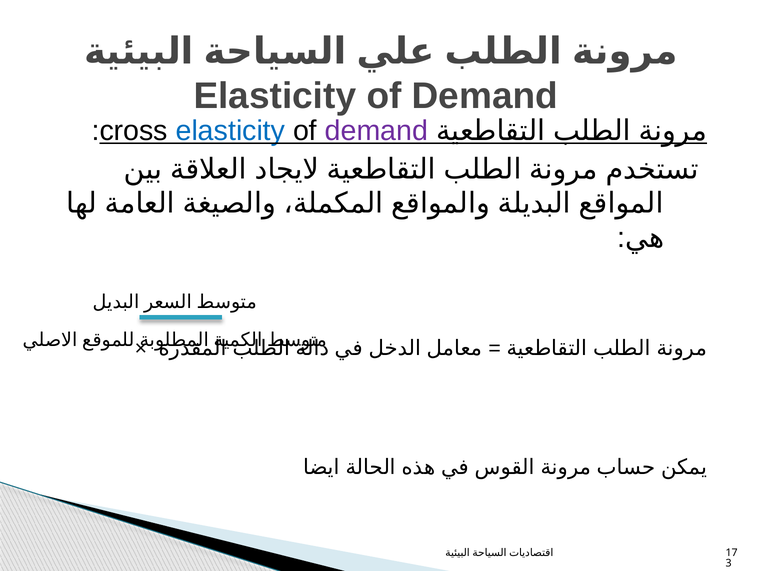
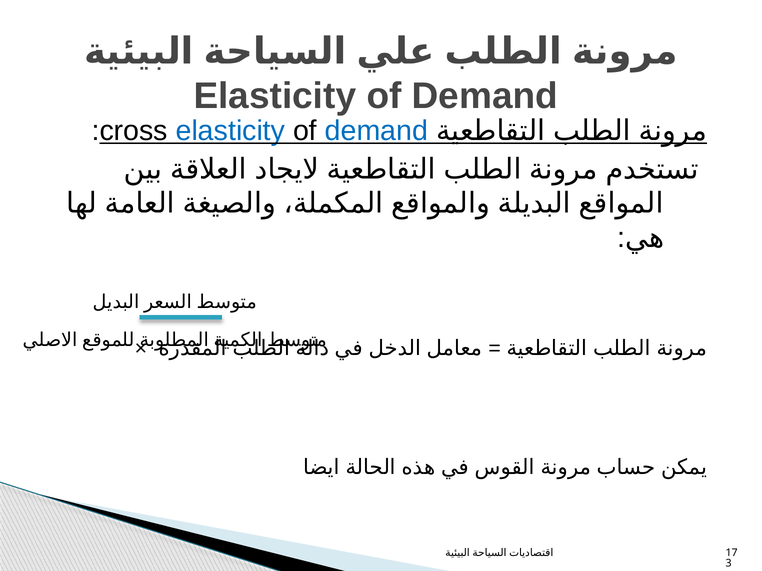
demand colour: purple -> blue (376, 131)
